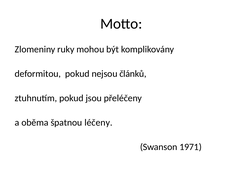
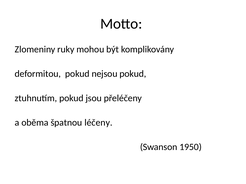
nejsou článků: článků -> pokud (133, 74)
1971: 1971 -> 1950 (191, 147)
